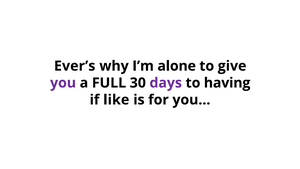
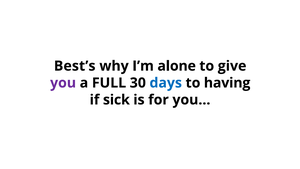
Ever’s: Ever’s -> Best’s (75, 66)
days colour: purple -> blue (166, 83)
like: like -> sick (116, 100)
